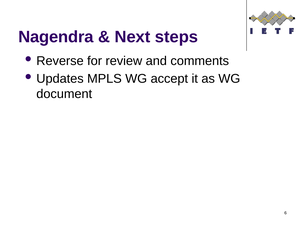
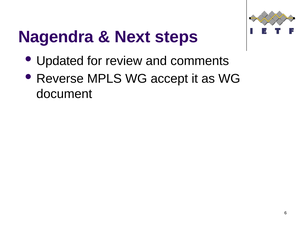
Reverse: Reverse -> Updated (60, 61)
Updates: Updates -> Reverse (60, 79)
